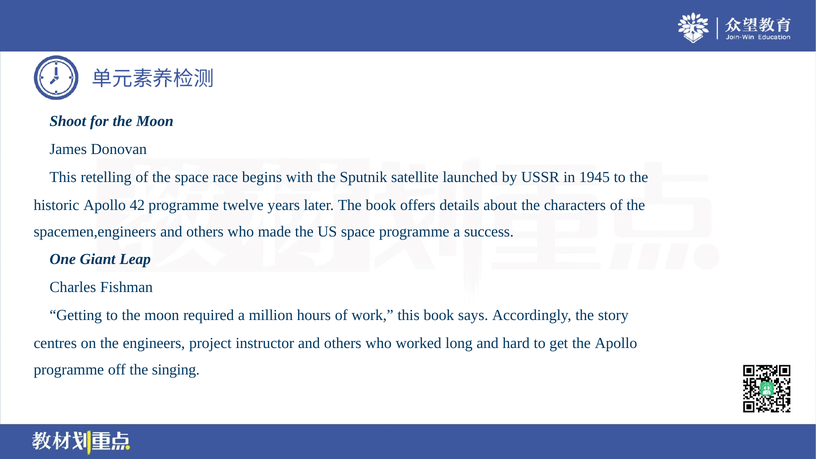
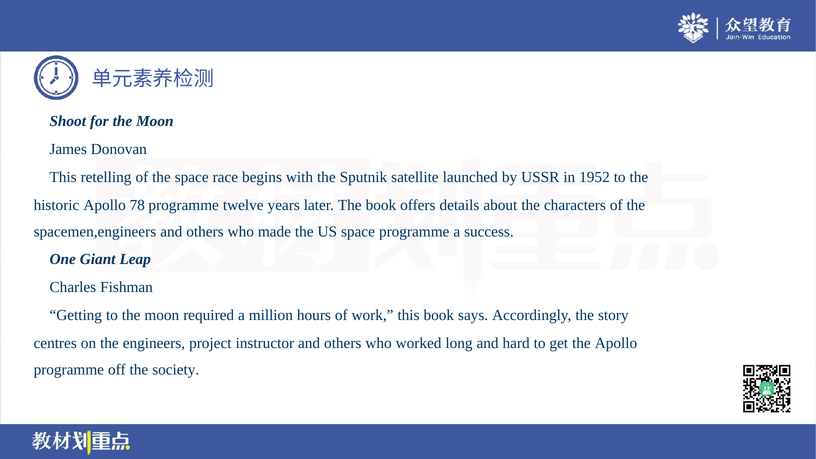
1945: 1945 -> 1952 (594, 177)
42: 42 -> 78 (137, 205)
singing: singing -> society (176, 370)
